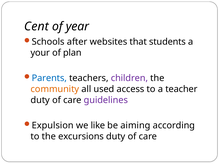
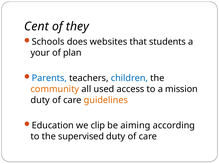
year: year -> they (77, 26)
after: after -> does (77, 42)
children colour: purple -> blue (129, 78)
teacher: teacher -> mission (181, 89)
guidelines colour: purple -> orange (106, 100)
Expulsion: Expulsion -> Education (53, 126)
like: like -> clip (98, 126)
excursions: excursions -> supervised (81, 137)
